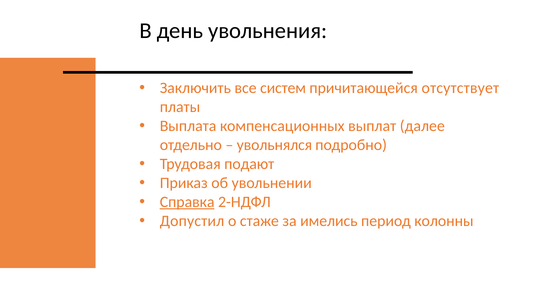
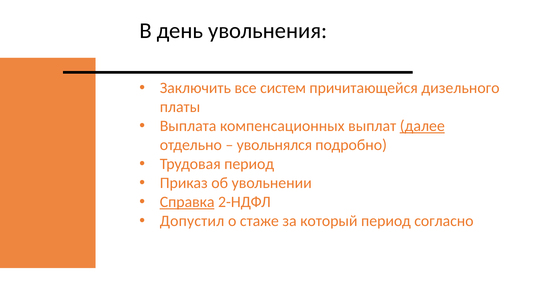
отсутствует: отсутствует -> дизельного (460, 88)
далее underline: none -> present (422, 126)
Трудовая подают: подают -> период (249, 164)
имелись: имелись -> который (329, 221)
колонны: колонны -> согласно (444, 221)
